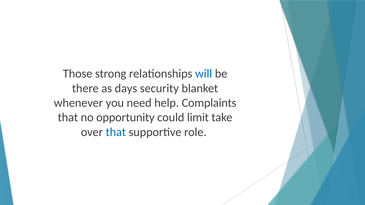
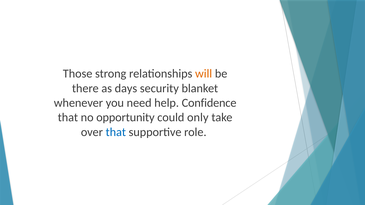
will colour: blue -> orange (204, 74)
Complaints: Complaints -> Confidence (209, 103)
limit: limit -> only (198, 118)
